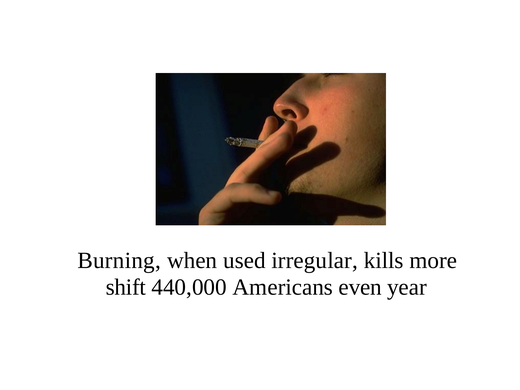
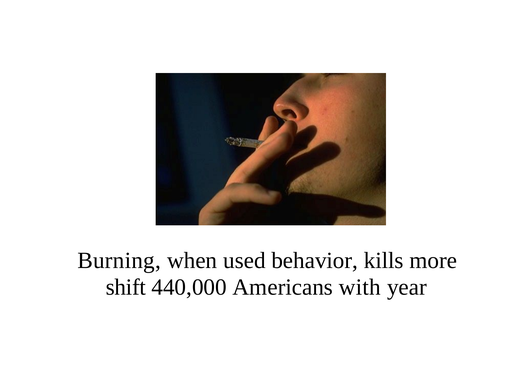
irregular: irregular -> behavior (315, 260)
even: even -> with (360, 287)
